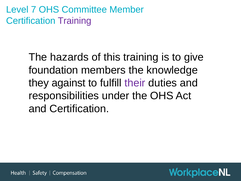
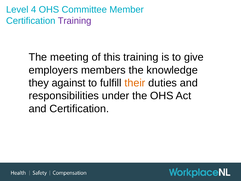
7: 7 -> 4 (34, 10)
hazards: hazards -> meeting (69, 57)
foundation: foundation -> employers (53, 70)
their colour: purple -> orange (135, 83)
